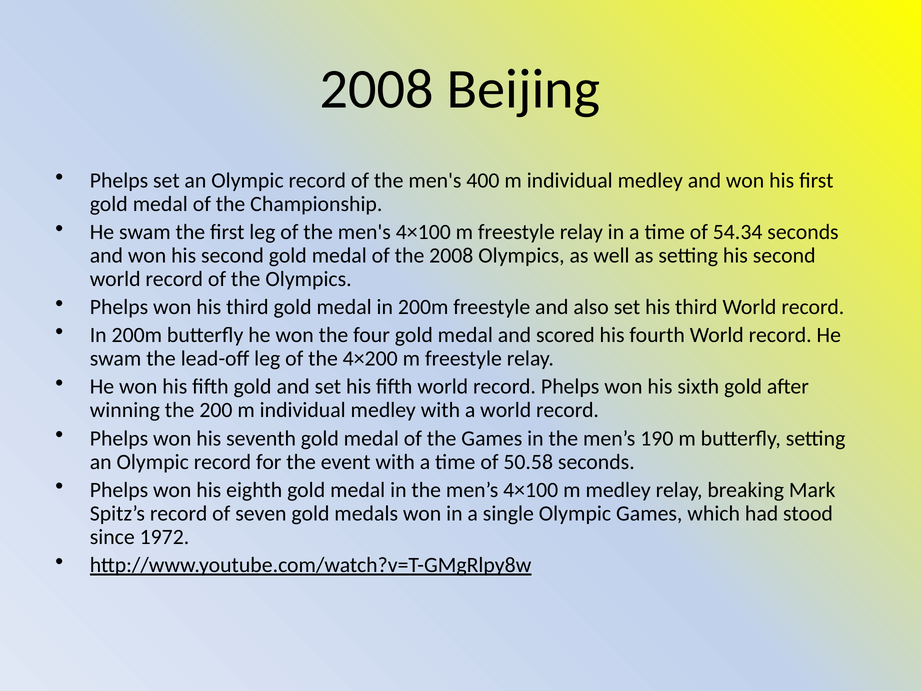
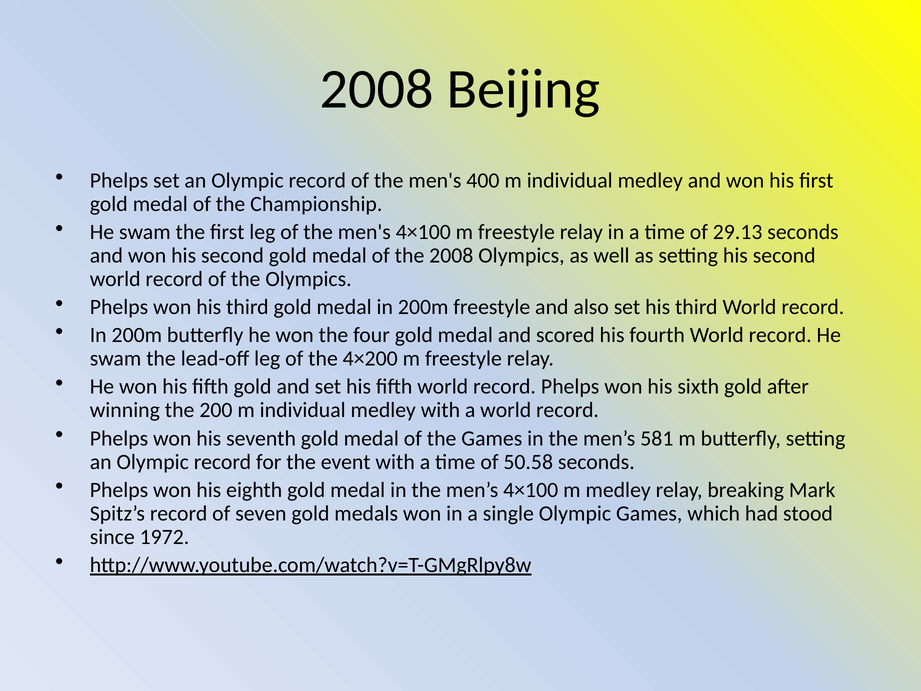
54.34: 54.34 -> 29.13 (738, 232)
190: 190 -> 581 (657, 438)
